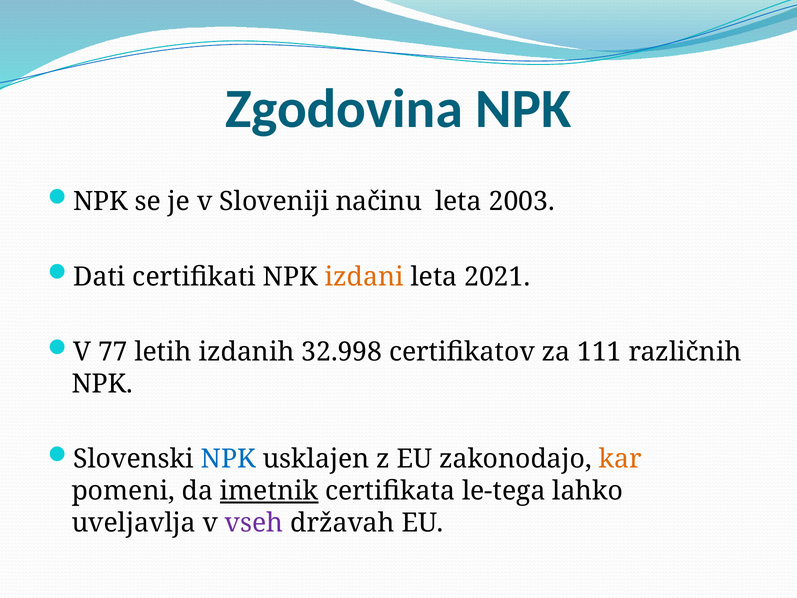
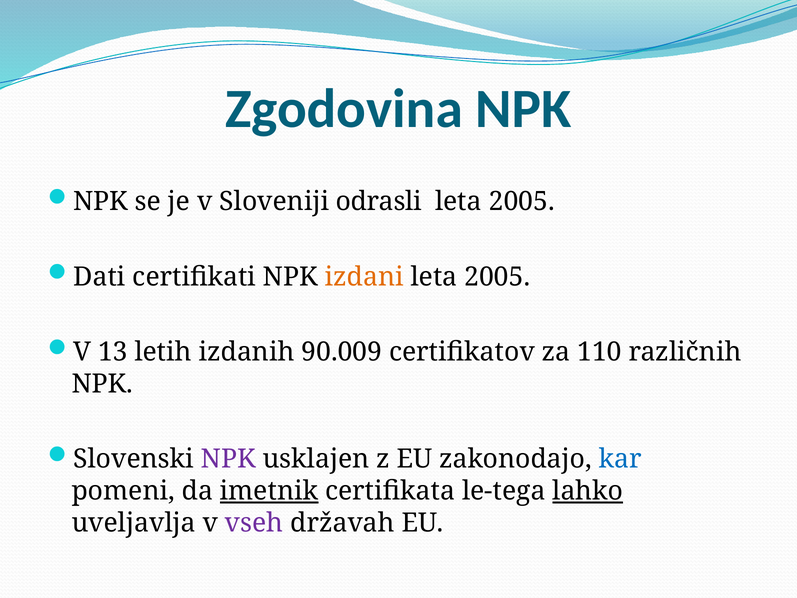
načinu: načinu -> odrasli (379, 201)
2003: 2003 -> 2005 (522, 201)
2021: 2021 -> 2005 (497, 277)
77: 77 -> 13 (113, 352)
32.998: 32.998 -> 90.009 (342, 352)
111: 111 -> 110 (599, 352)
NPK colour: blue -> purple (228, 459)
kar colour: orange -> blue (620, 459)
lahko underline: none -> present (588, 491)
